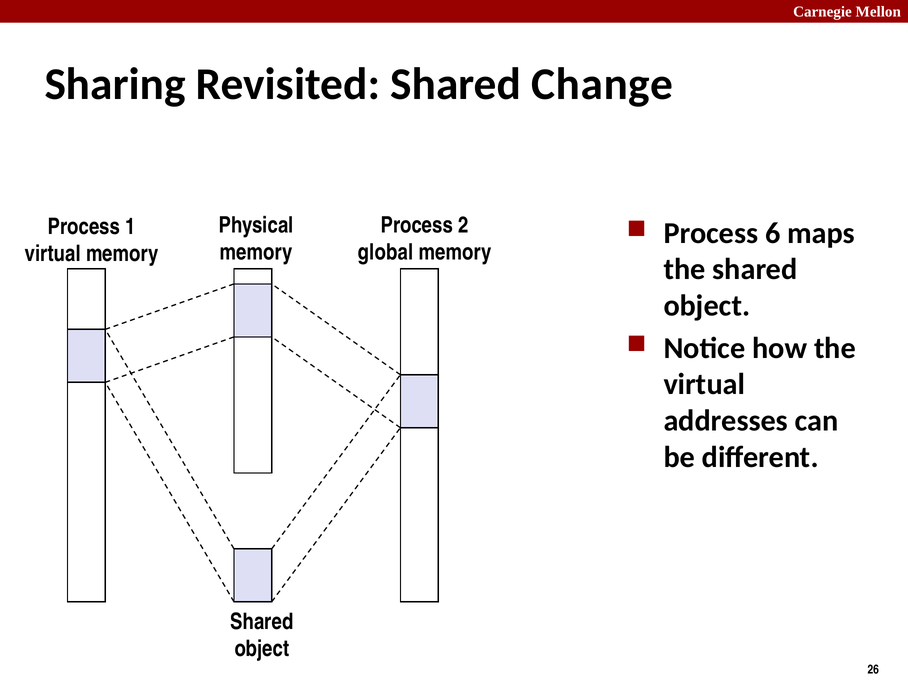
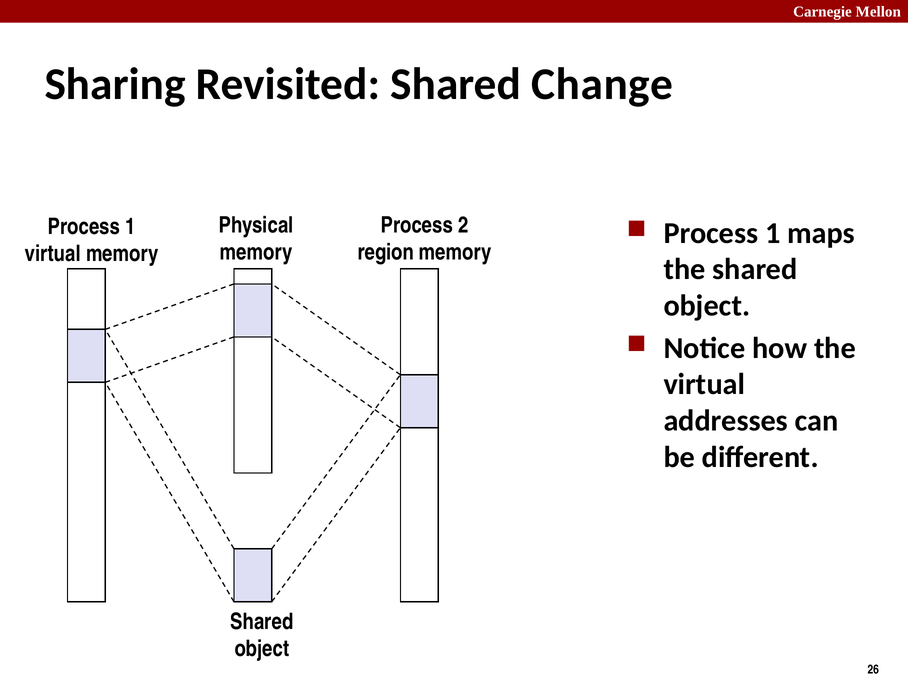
6: 6 -> 1 (773, 233)
global: global -> region (386, 252)
